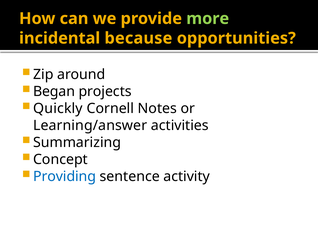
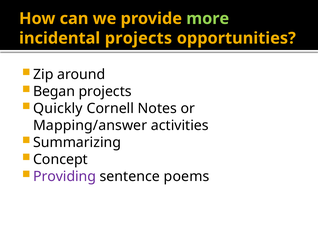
incidental because: because -> projects (138, 38)
Learning/answer: Learning/answer -> Mapping/answer (90, 125)
Providing colour: blue -> purple (65, 176)
activity: activity -> poems (187, 176)
